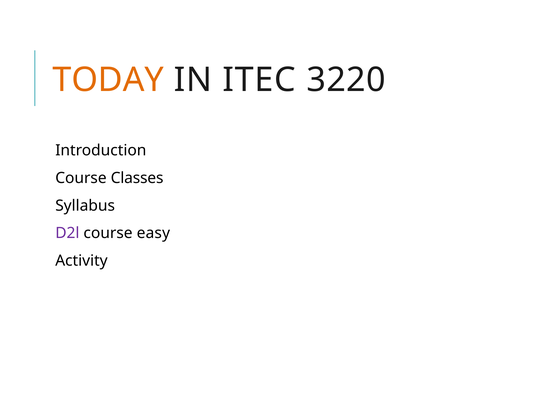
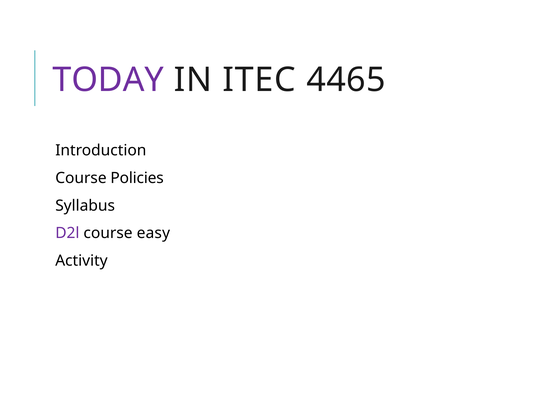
TODAY colour: orange -> purple (108, 80)
3220: 3220 -> 4465 (346, 80)
Classes: Classes -> Policies (137, 178)
